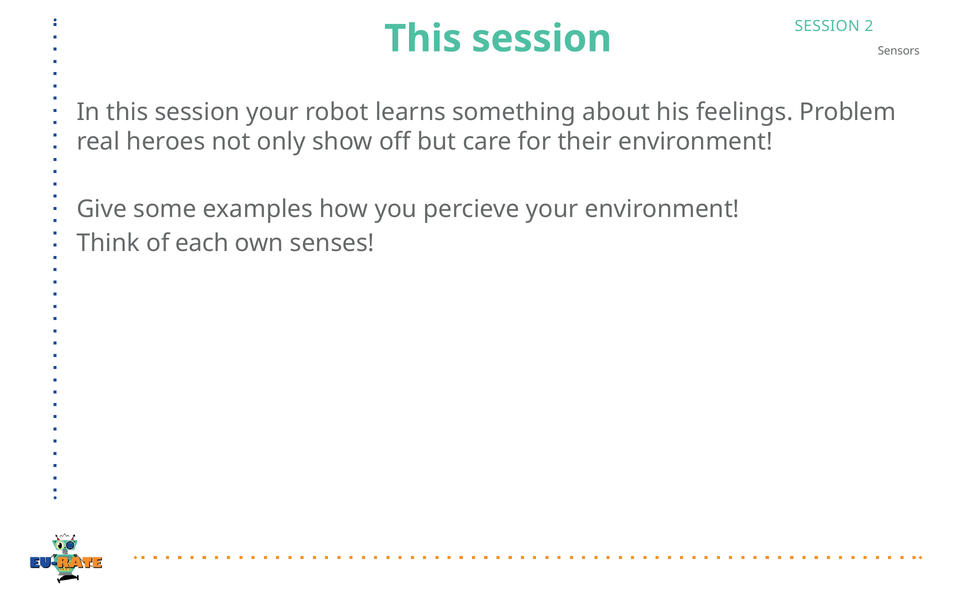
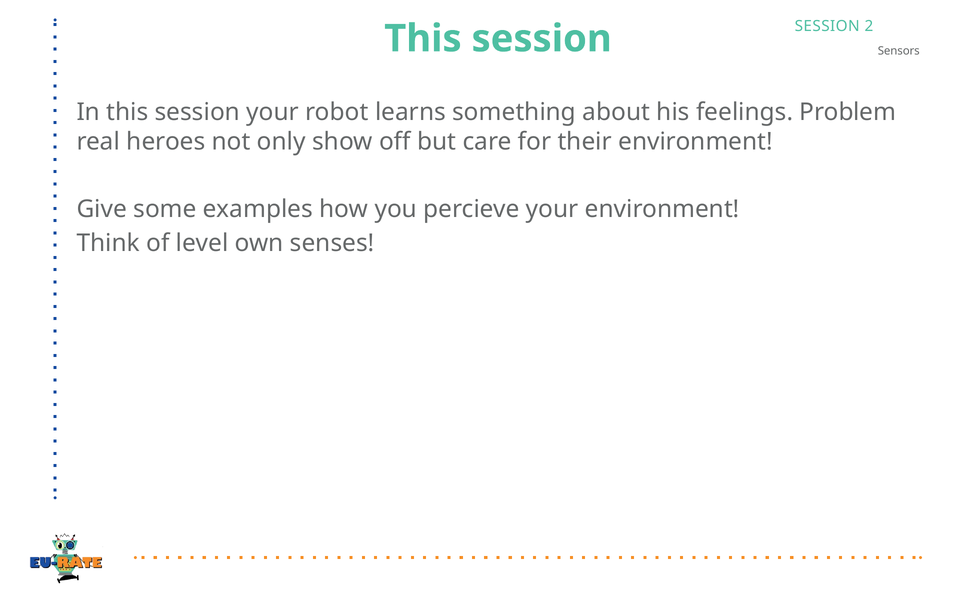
each: each -> level (202, 243)
